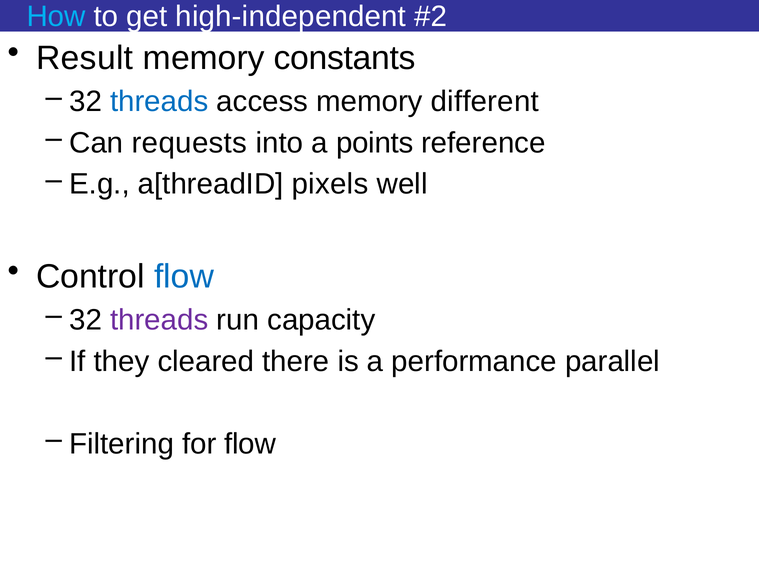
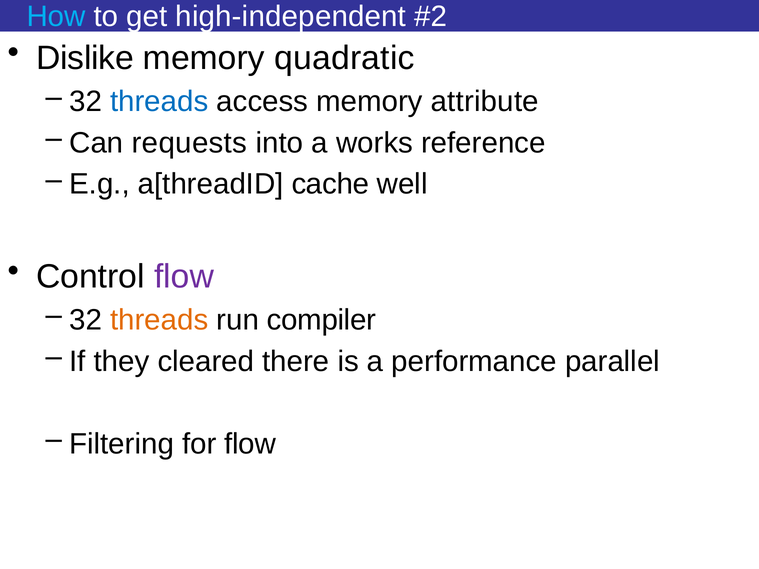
Result: Result -> Dislike (85, 58)
constants: constants -> quadratic (344, 58)
different: different -> attribute (485, 102)
points: points -> works (375, 143)
pixels: pixels -> cache (330, 184)
flow colour: blue -> purple (184, 277)
threads colour: purple -> orange (159, 320)
capacity: capacity -> compiler (321, 320)
